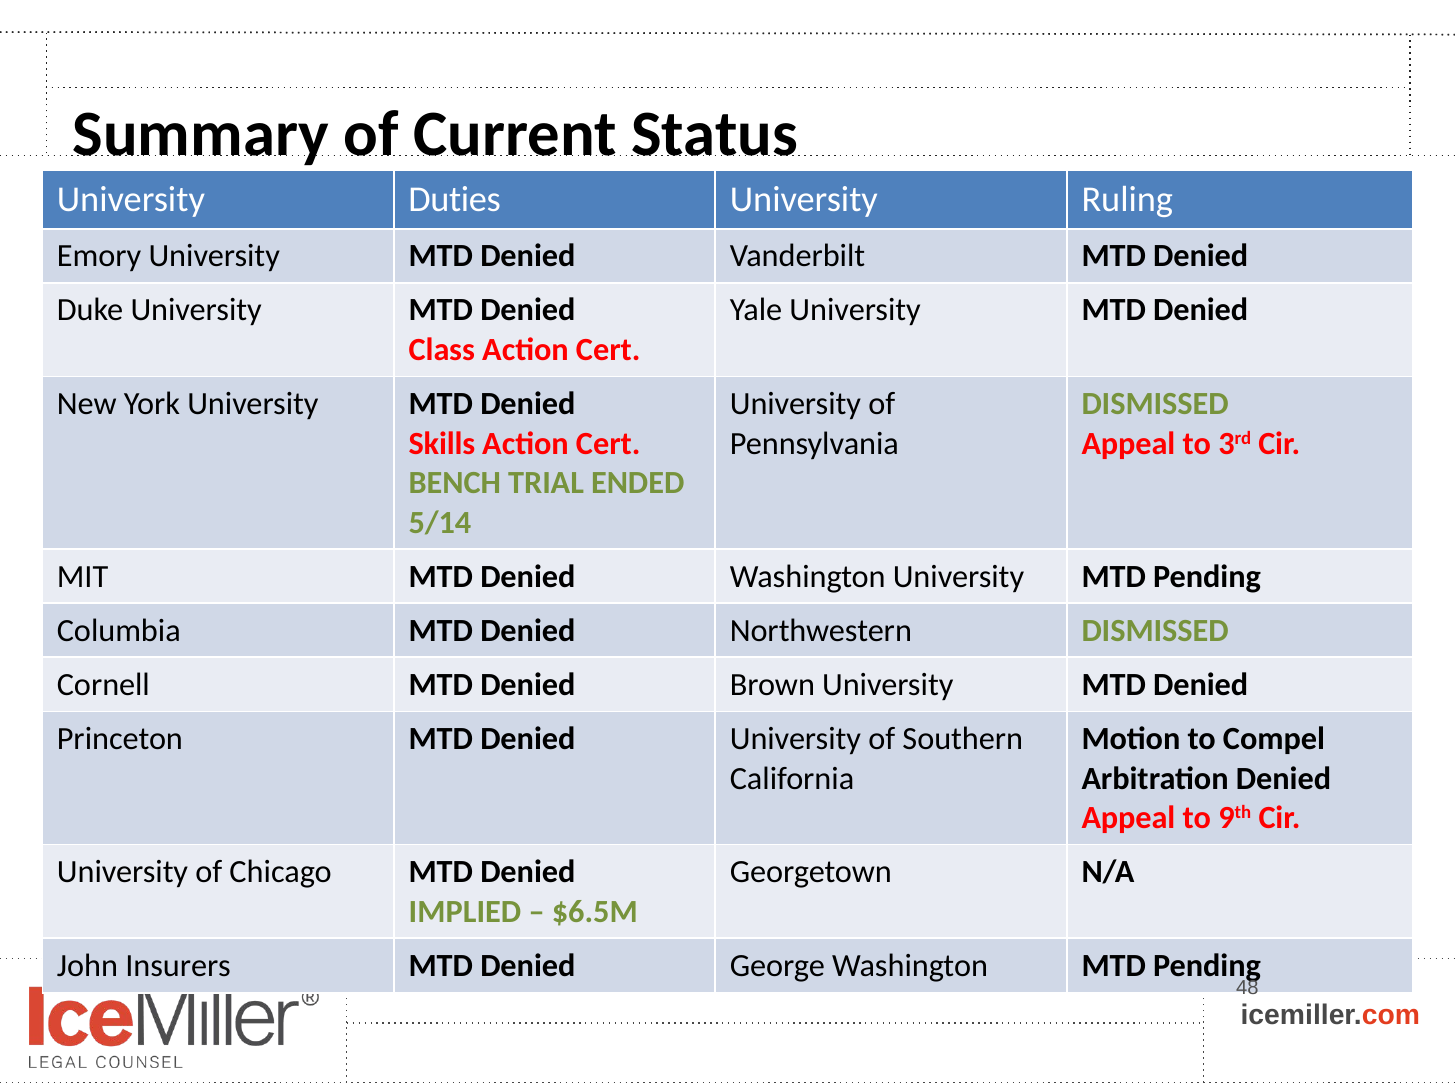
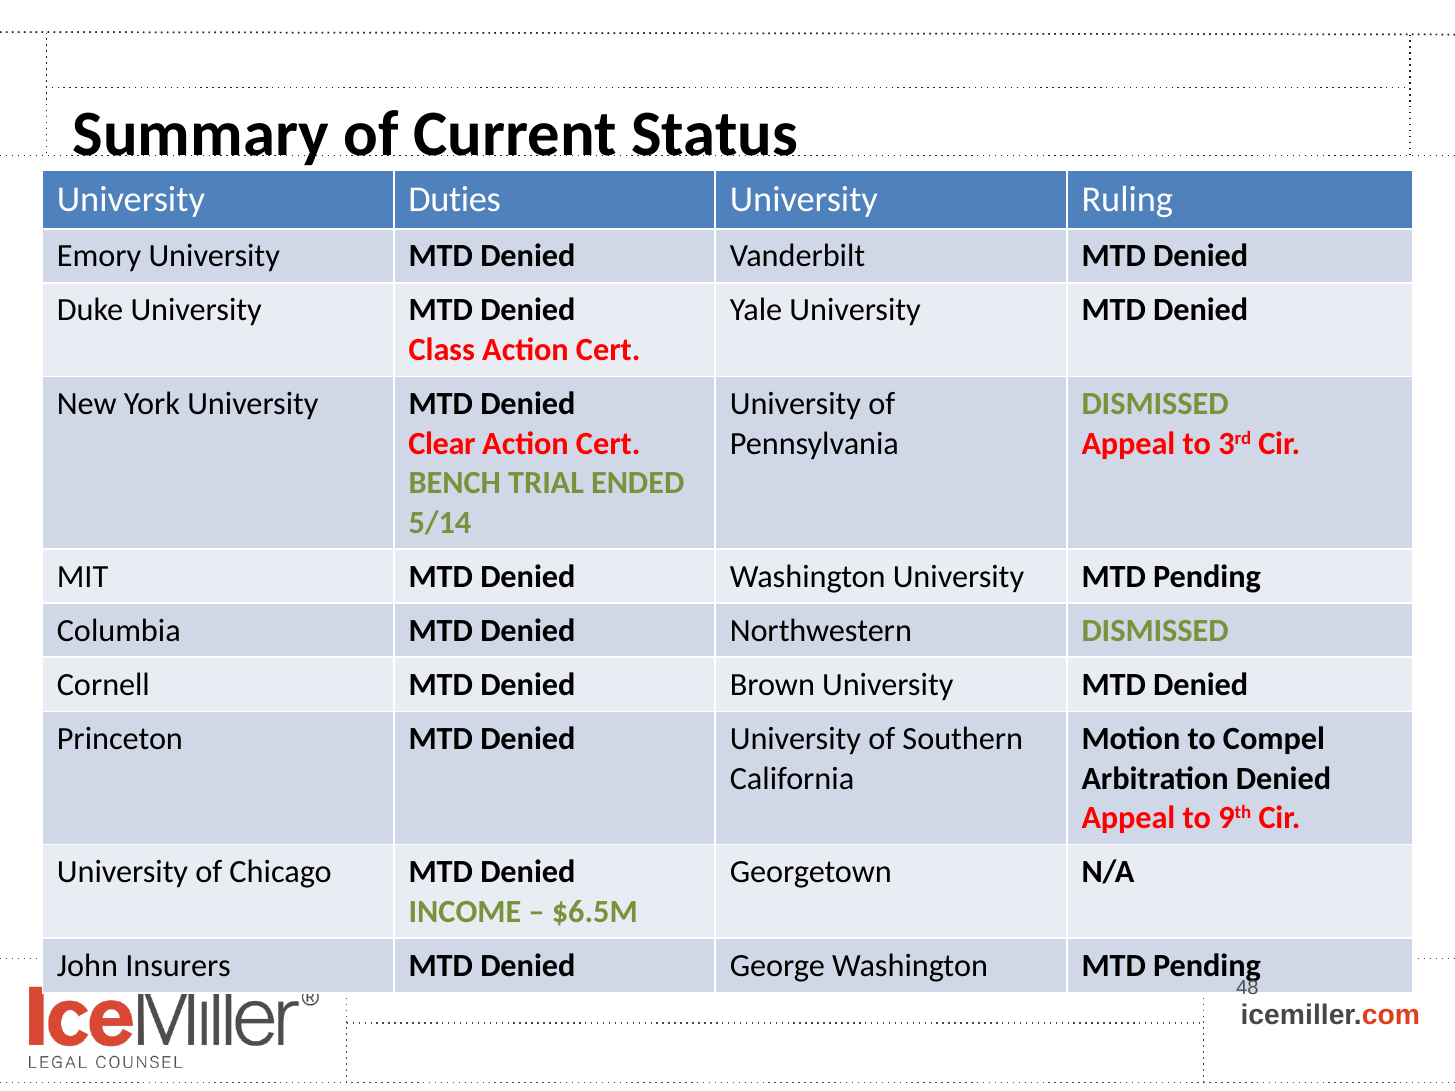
Skills: Skills -> Clear (442, 443)
IMPLIED: IMPLIED -> INCOME (465, 912)
